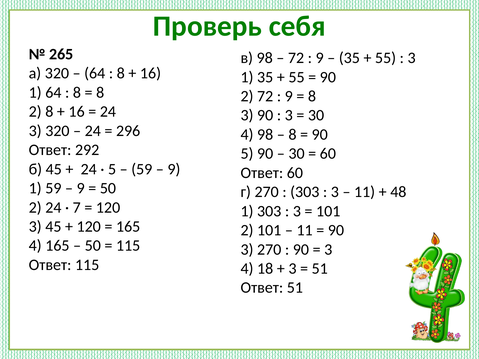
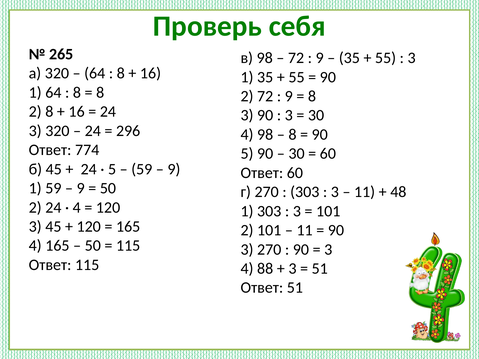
292: 292 -> 774 (87, 150)
7: 7 -> 4 (77, 208)
18: 18 -> 88 (265, 269)
